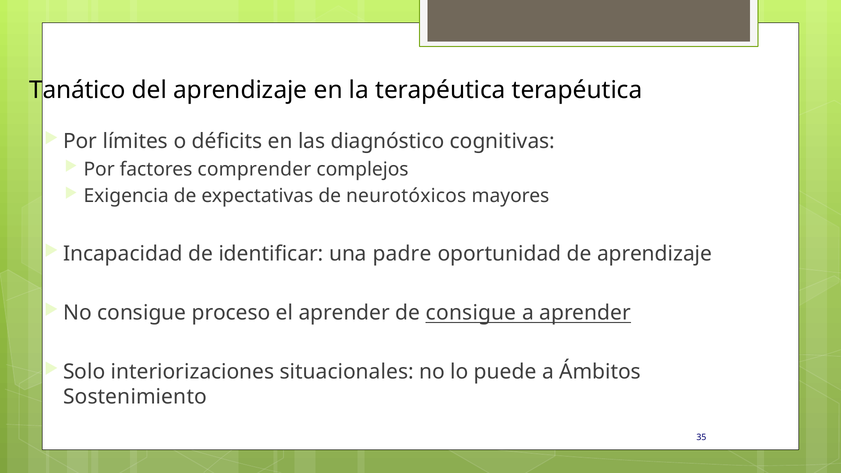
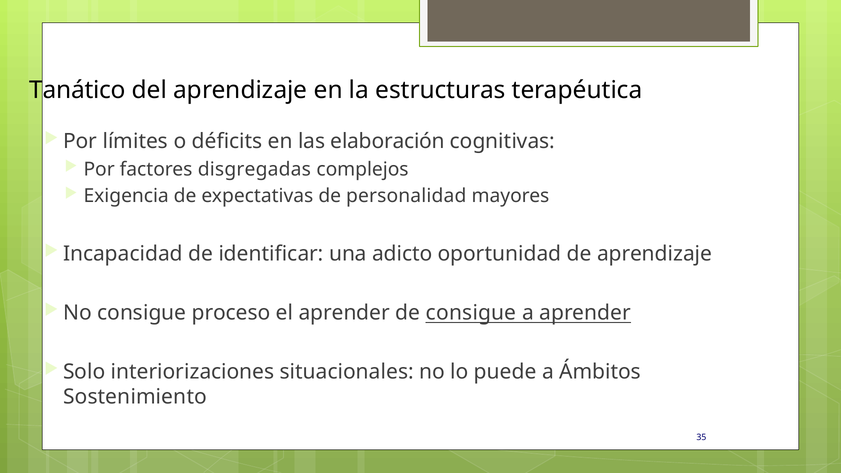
la terapéutica: terapéutica -> estructuras (440, 90)
diagnóstico: diagnóstico -> elaboración (388, 141)
comprender: comprender -> disgregadas (254, 169)
neurotóxicos: neurotóxicos -> personalidad (406, 196)
padre: padre -> adicto (402, 254)
